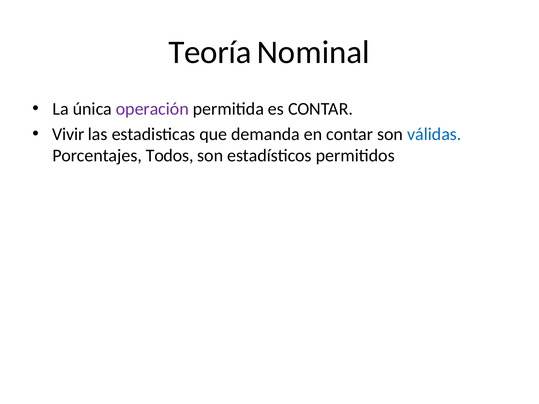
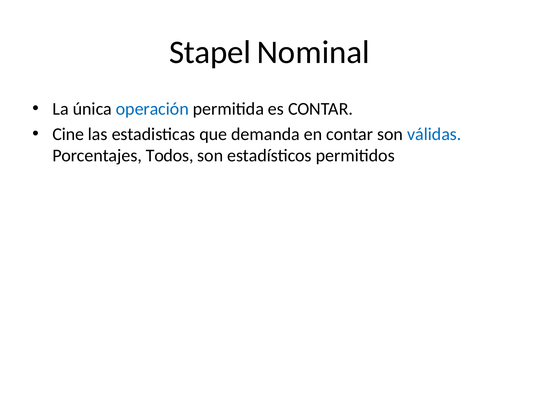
Teoría: Teoría -> Stapel (210, 52)
operación colour: purple -> blue (152, 109)
Vivir: Vivir -> Cine (68, 134)
